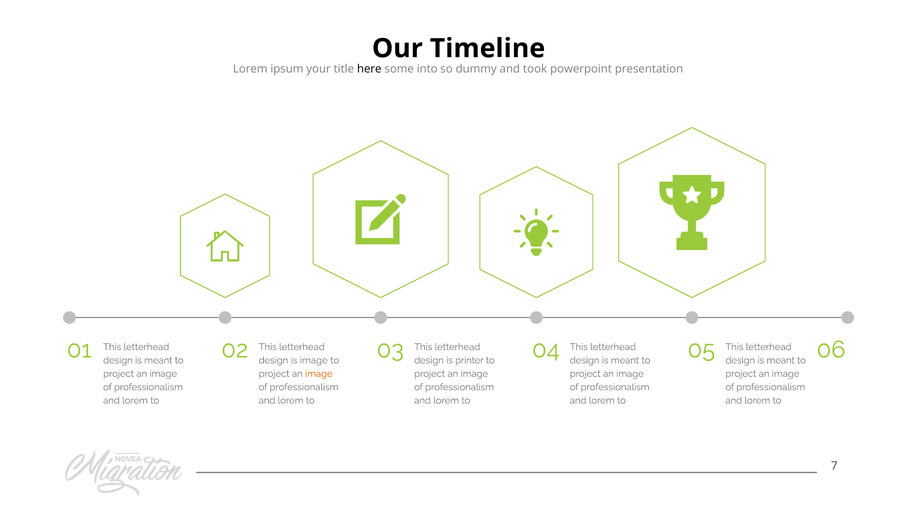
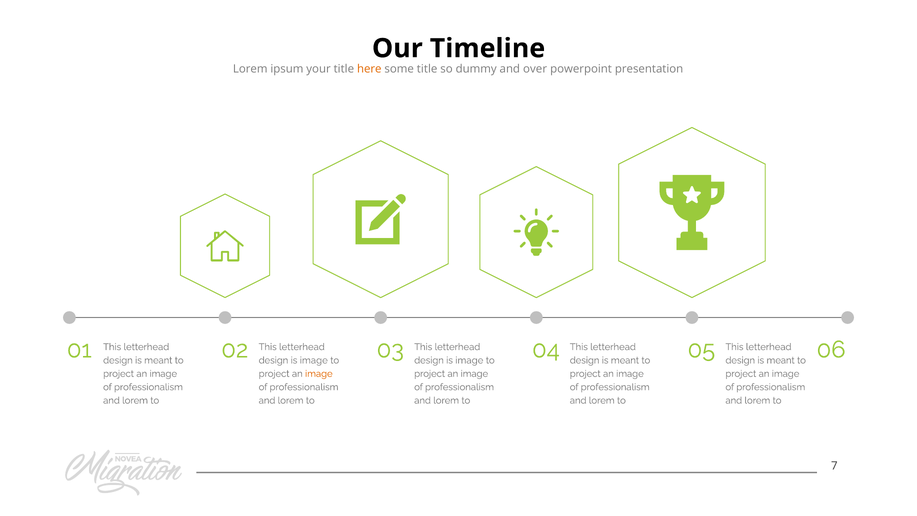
here colour: black -> orange (369, 69)
some into: into -> title (427, 69)
took: took -> over (535, 69)
printer: printer -> image (469, 360)
